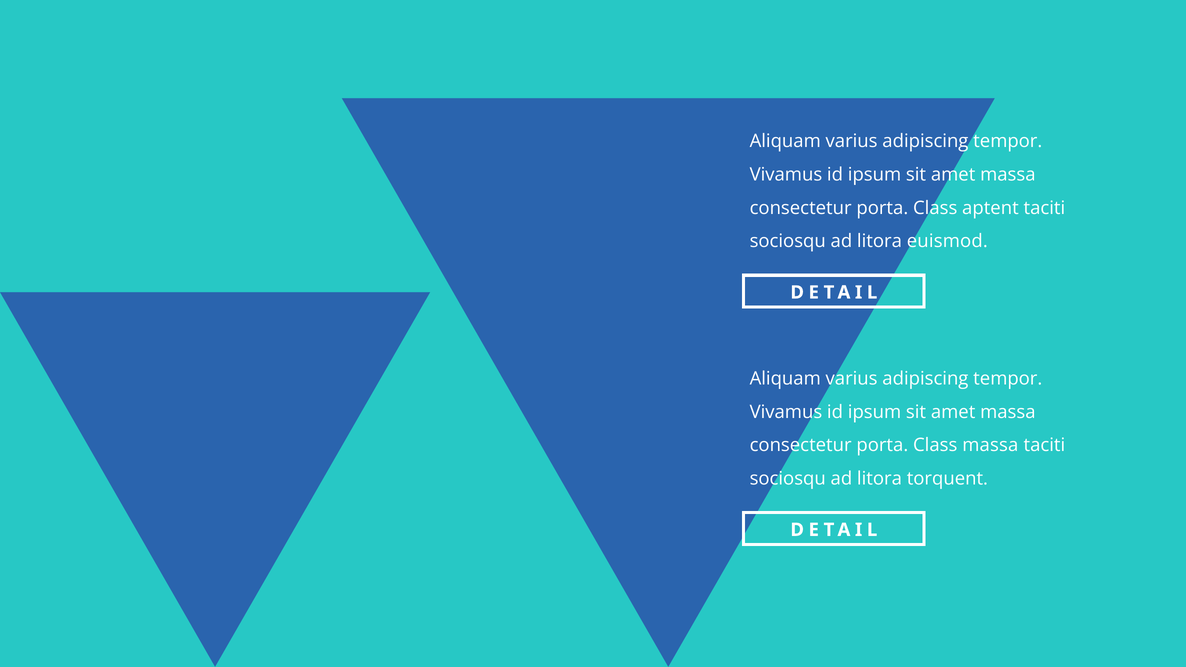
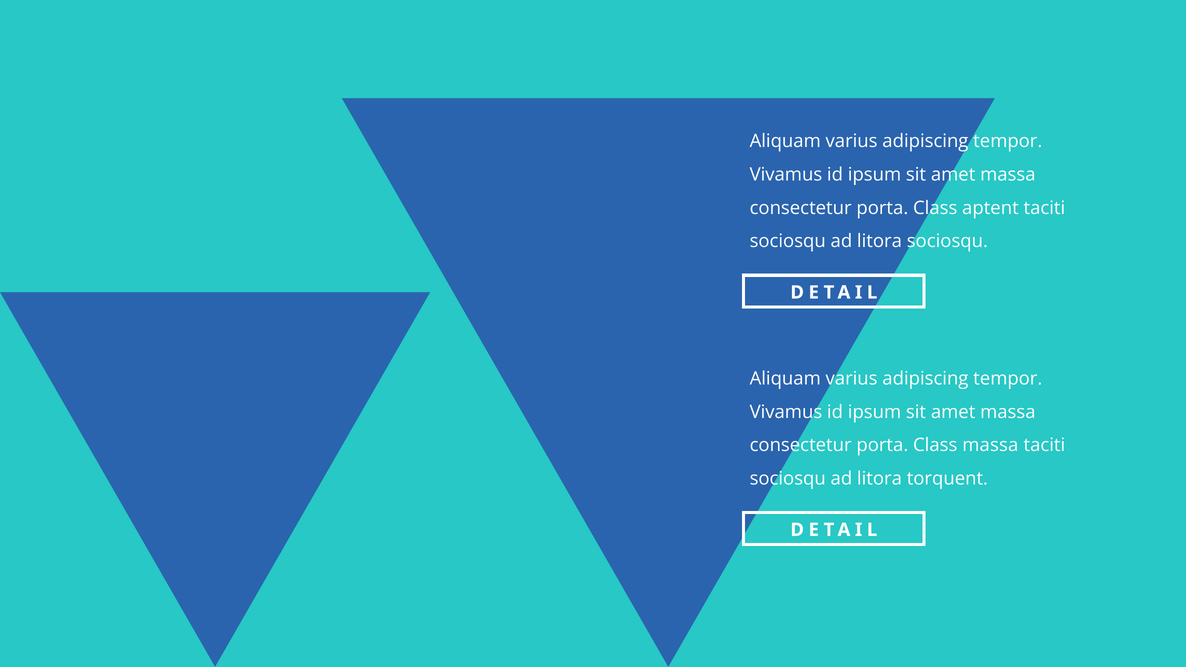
litora euismod: euismod -> sociosqu (947, 241)
